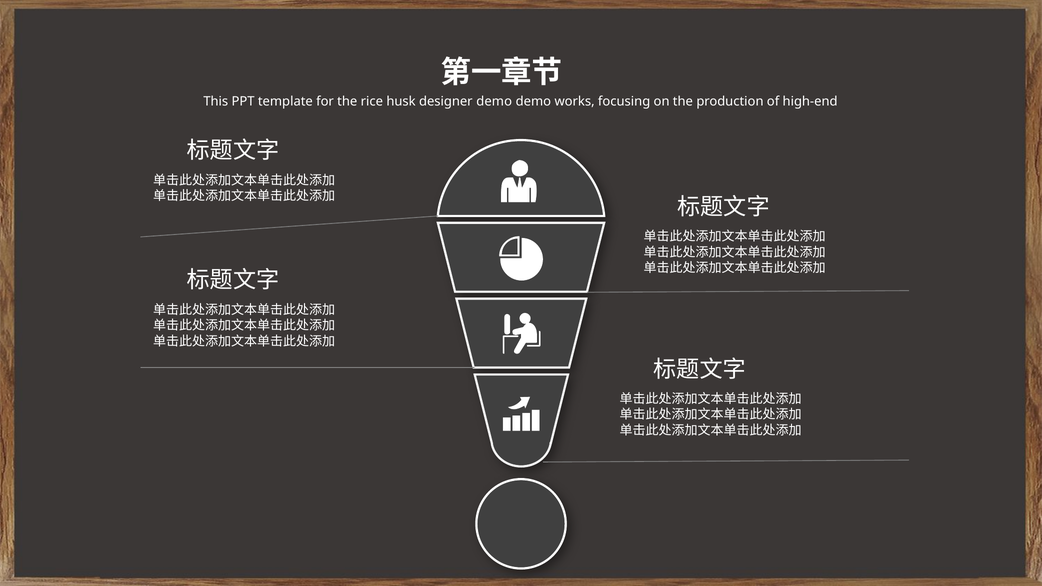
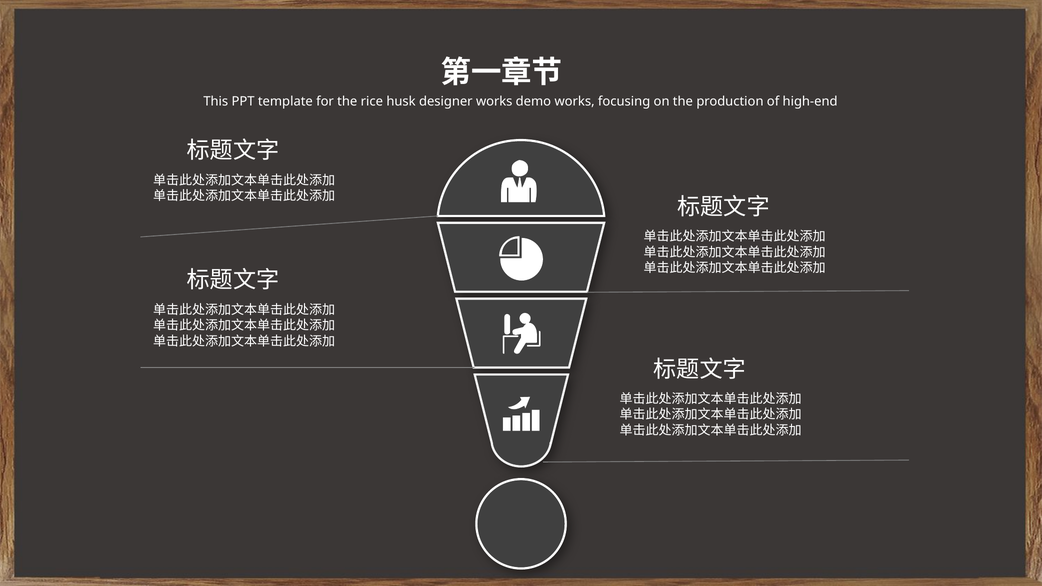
designer demo: demo -> works (494, 101)
